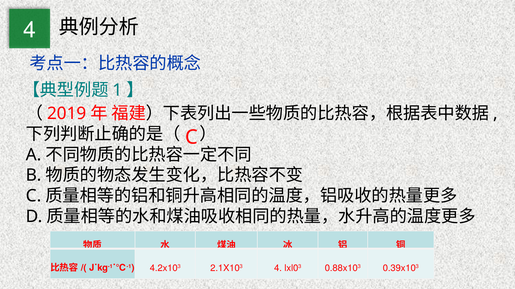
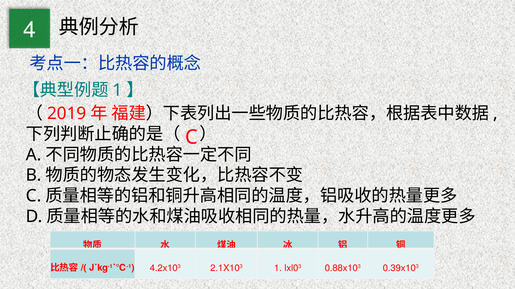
2.1X103 4: 4 -> 1 (278, 268)
